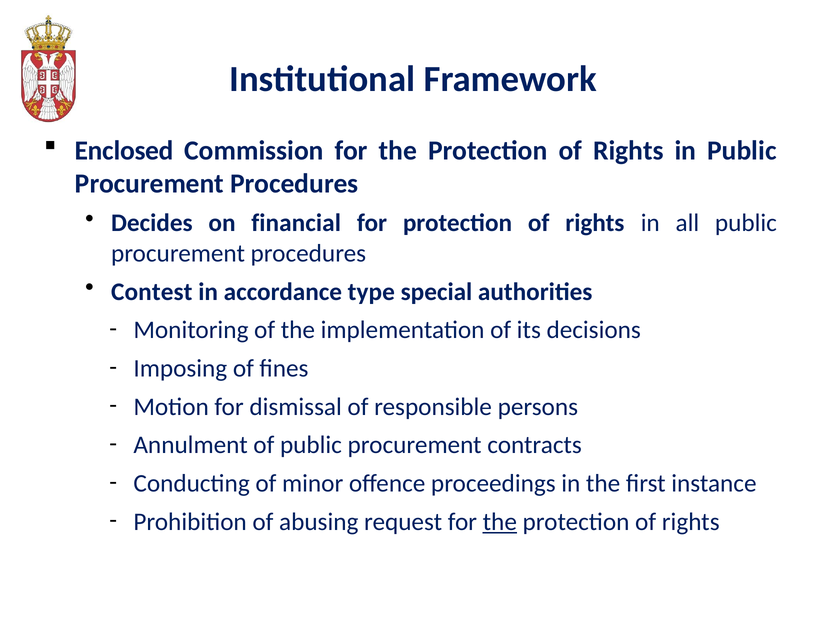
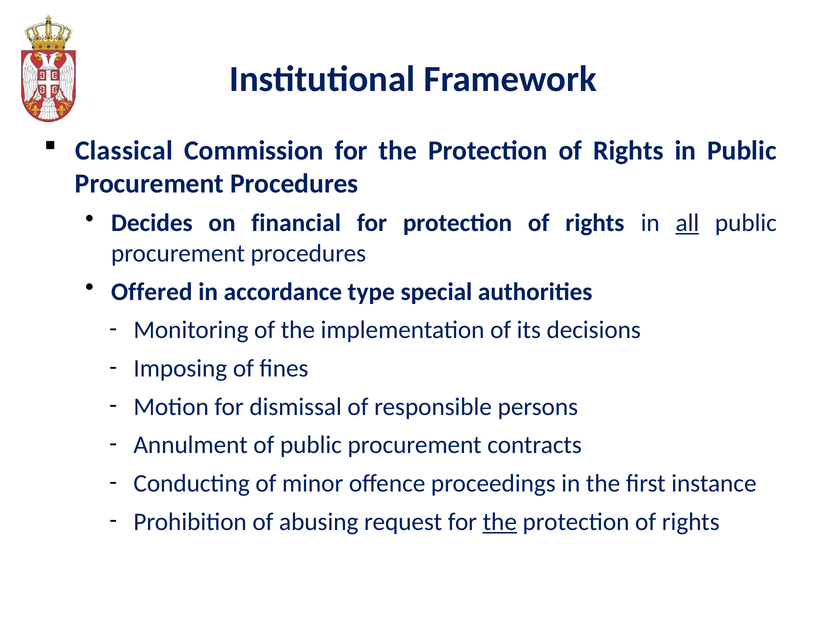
Enclosed: Enclosed -> Classical (124, 150)
all underline: none -> present (687, 223)
Contest: Contest -> Offered (152, 292)
